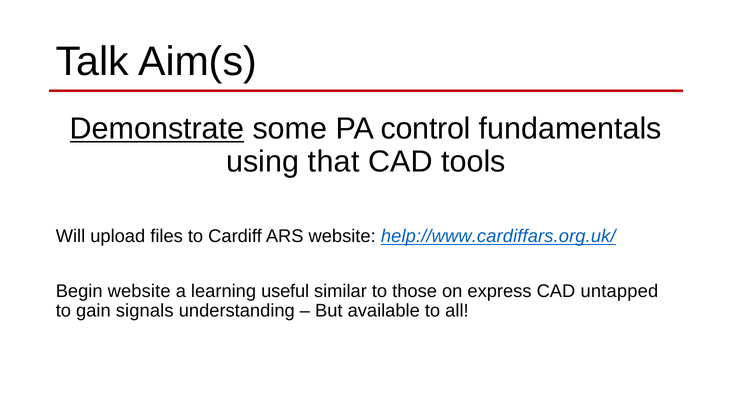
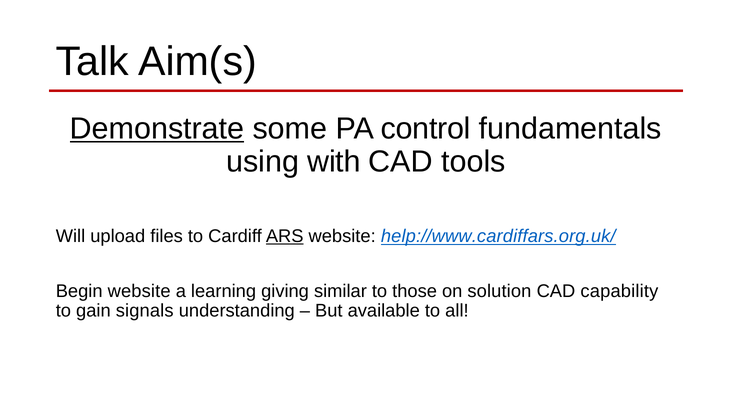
that: that -> with (334, 162)
ARS underline: none -> present (285, 236)
useful: useful -> giving (285, 291)
express: express -> solution (499, 291)
untapped: untapped -> capability (619, 291)
